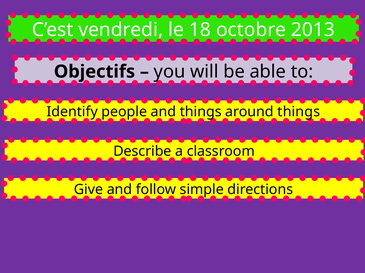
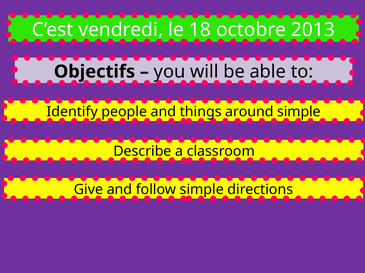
around things: things -> simple (299, 112)
